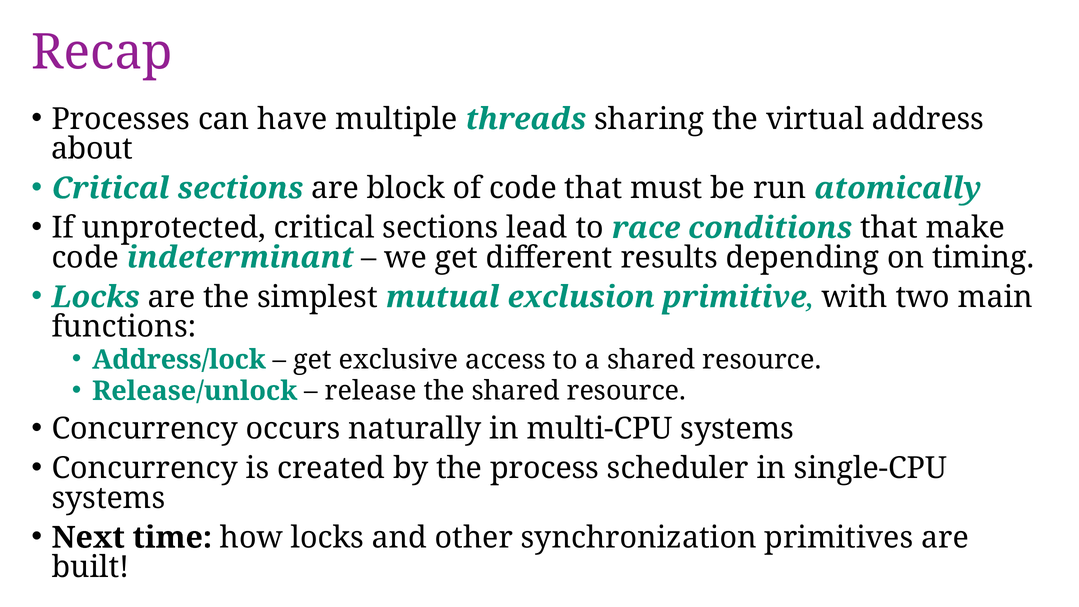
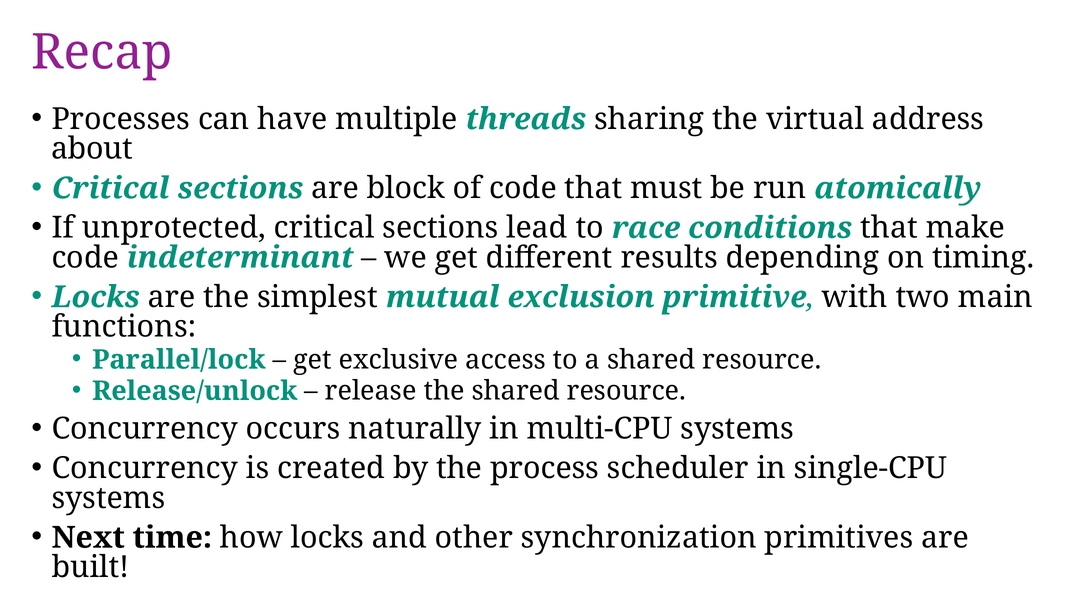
Address/lock: Address/lock -> Parallel/lock (179, 360)
